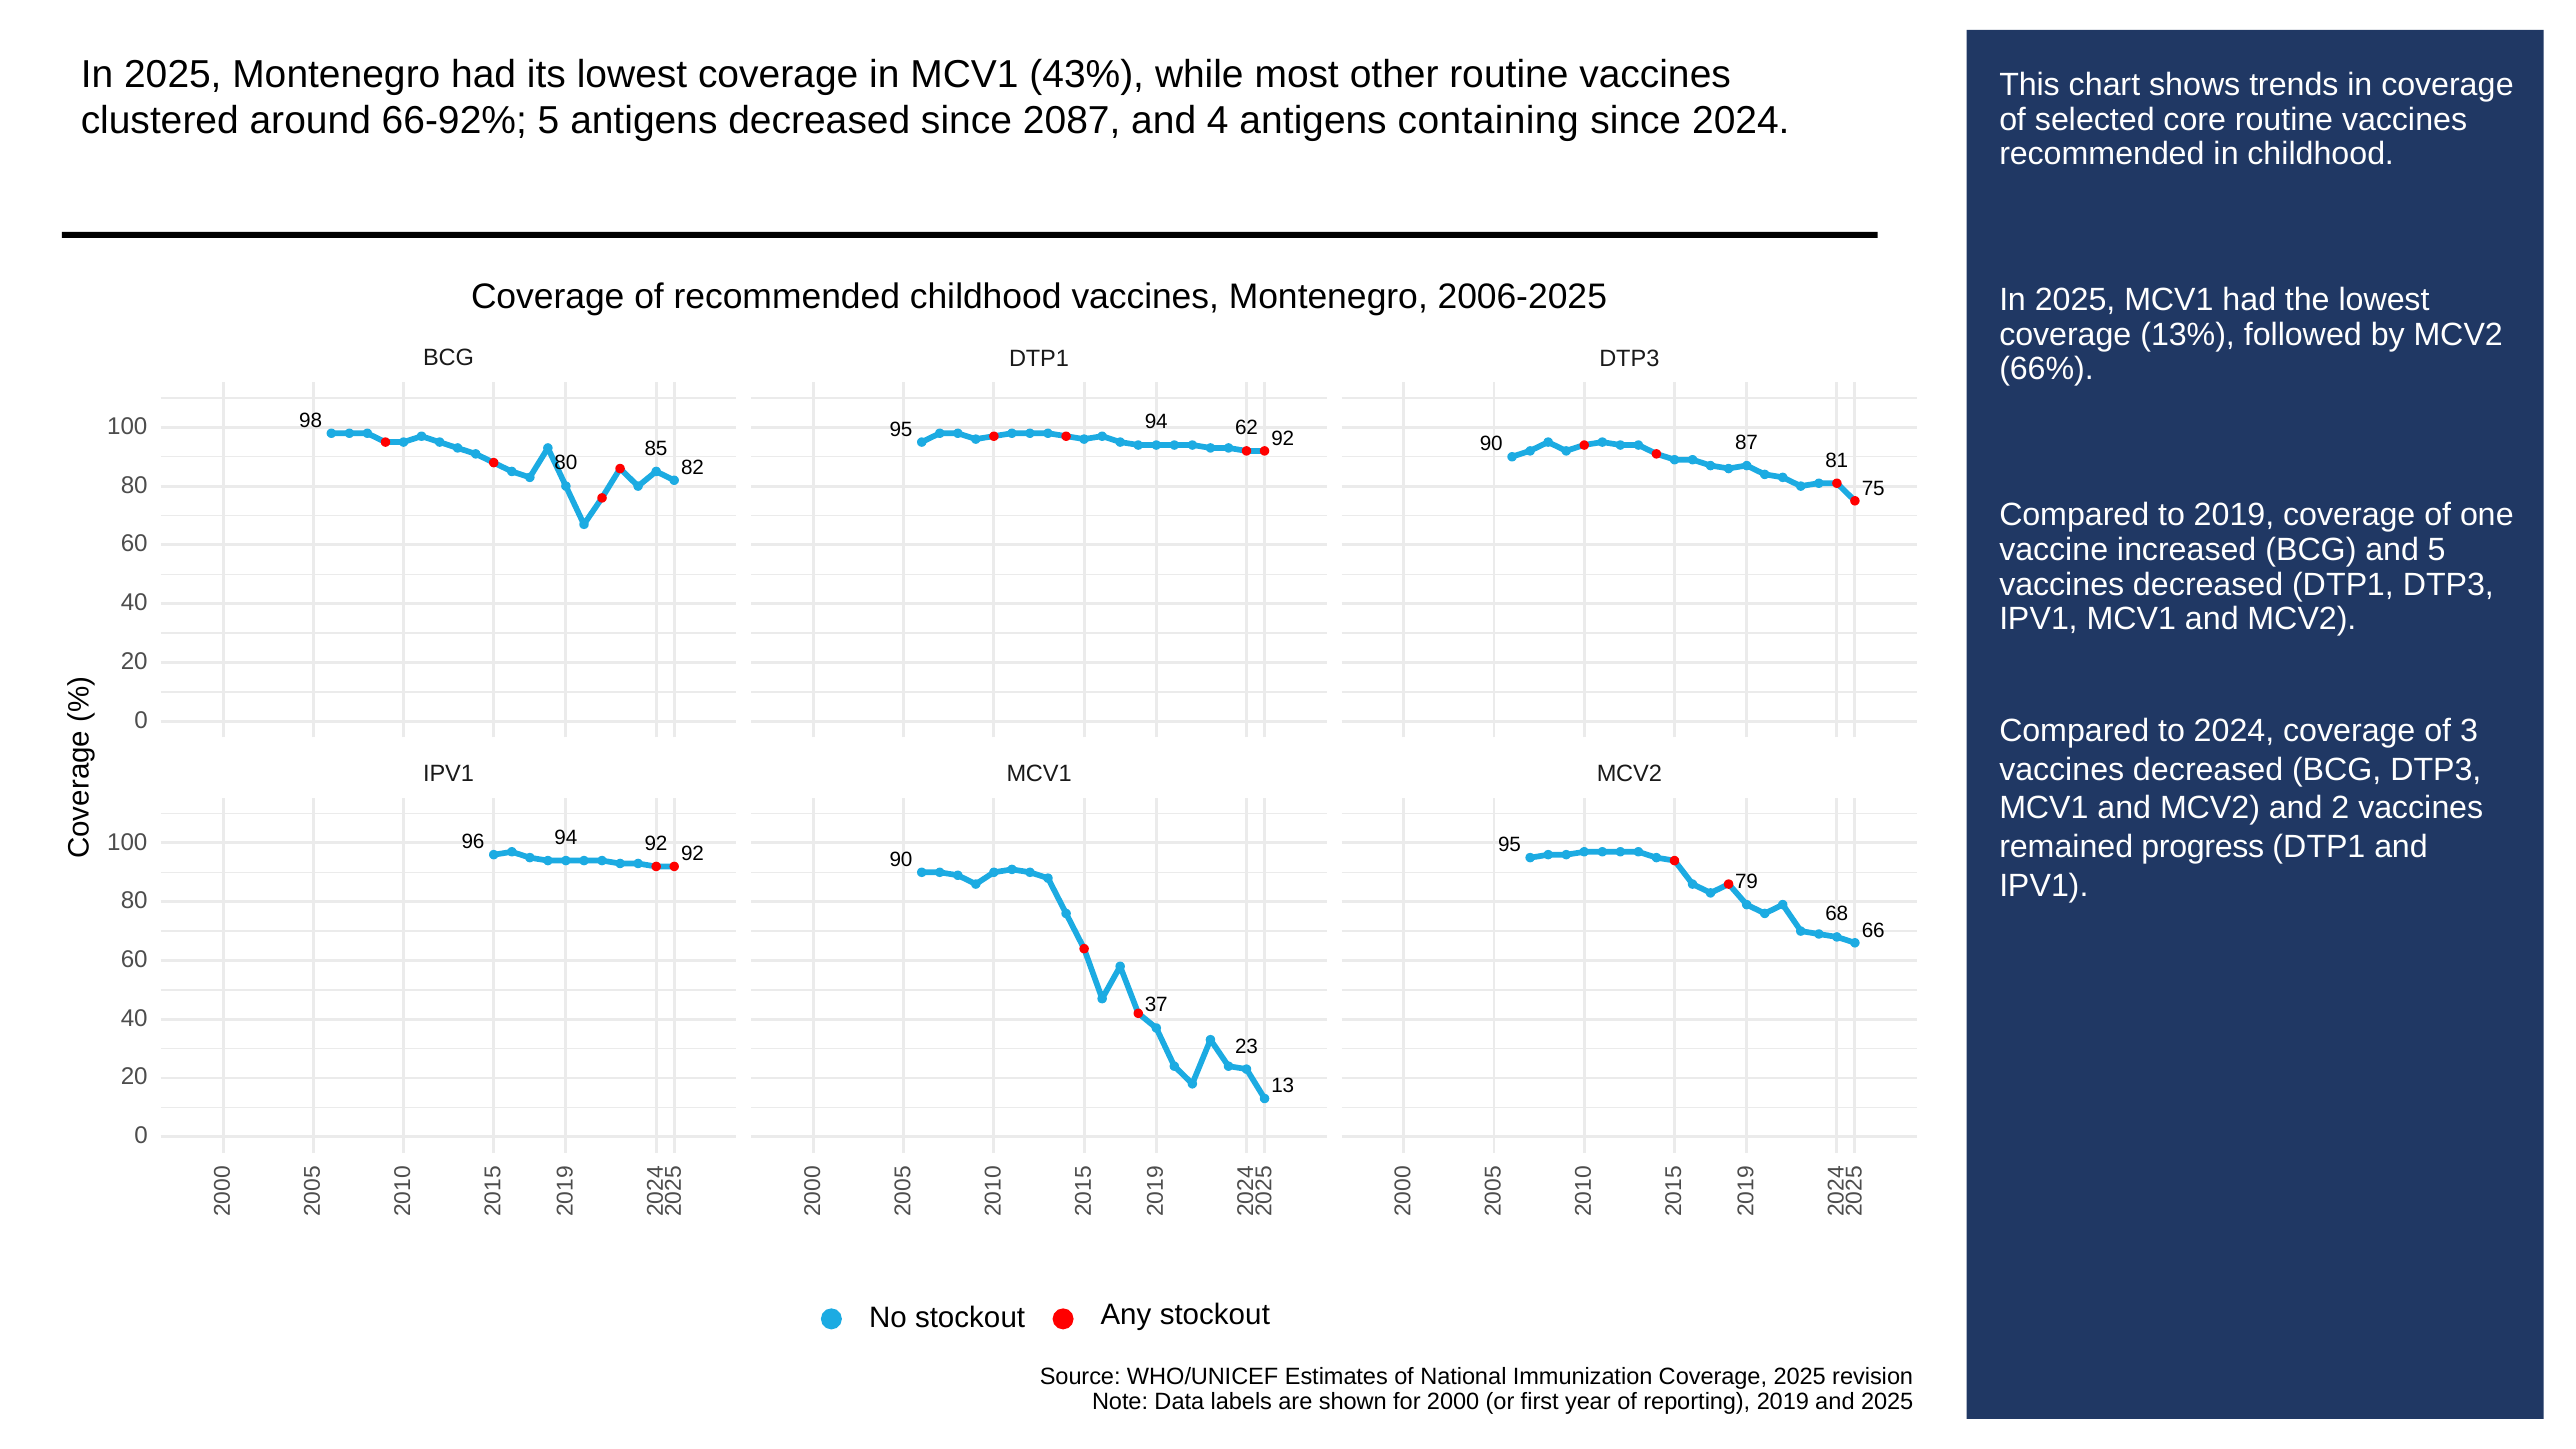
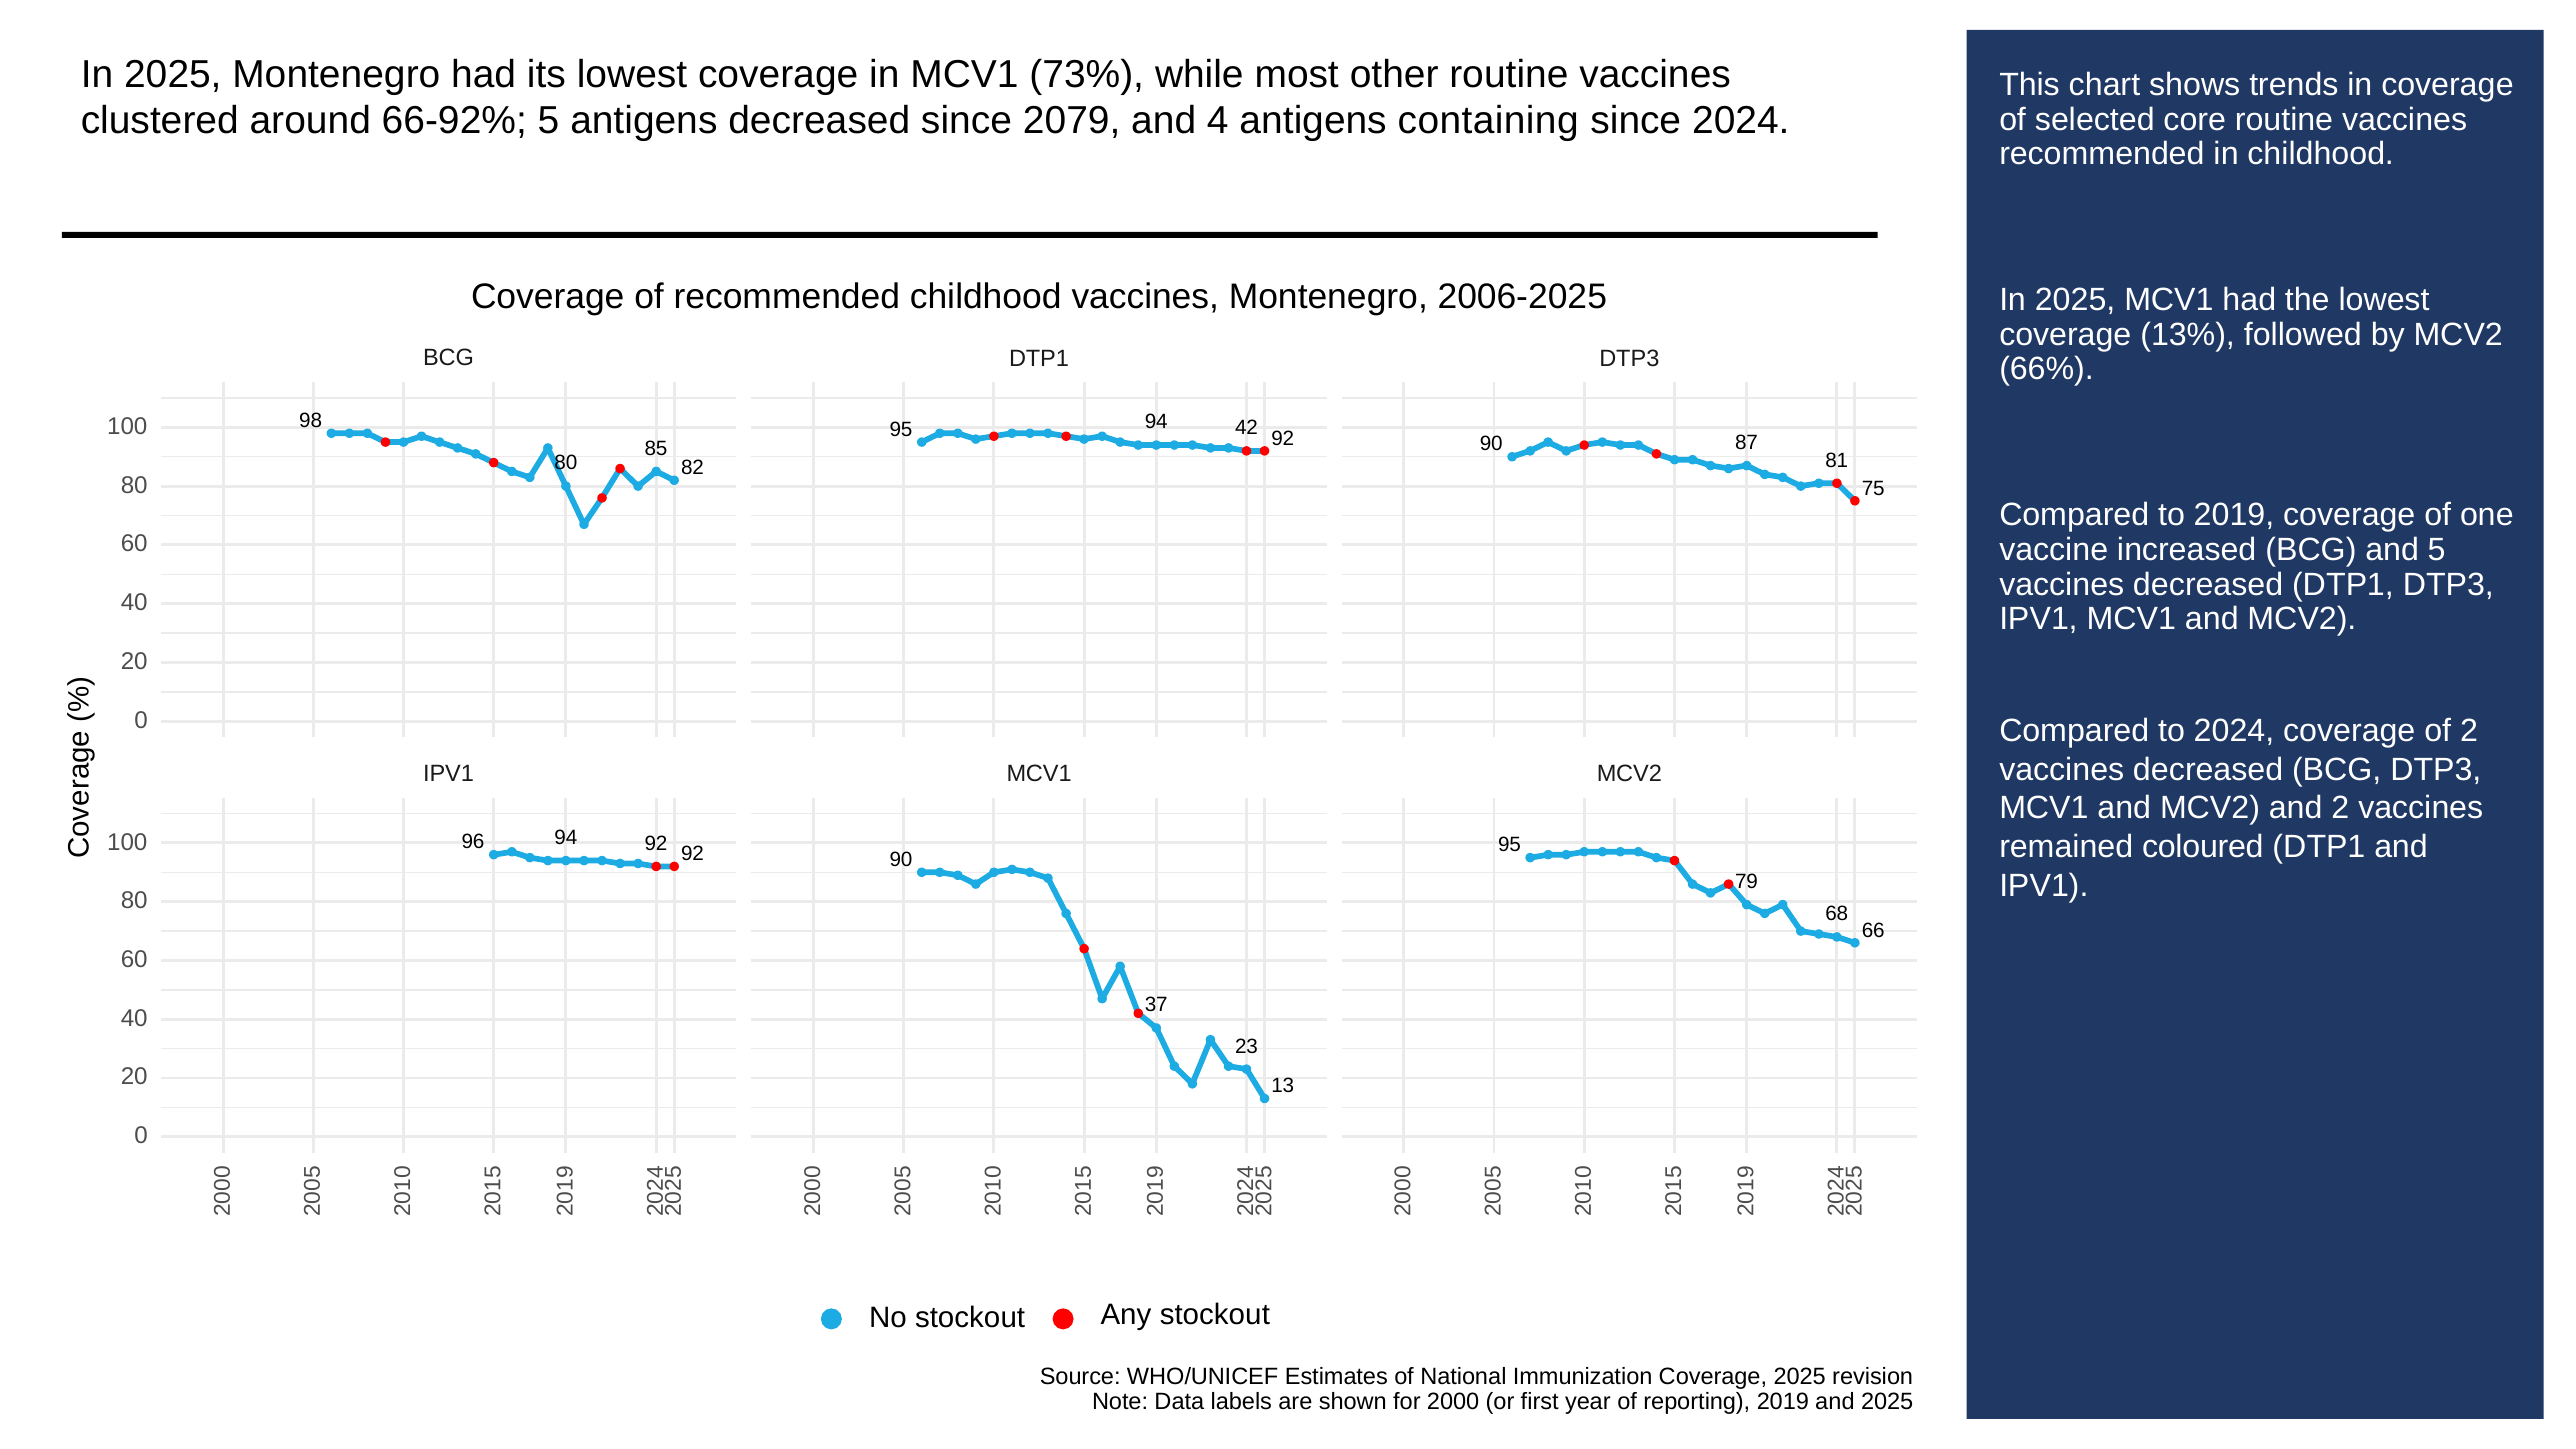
43%: 43% -> 73% (1087, 74)
2087: 2087 -> 2079 (1072, 121)
62: 62 -> 42 (1247, 428)
of 3: 3 -> 2 (2469, 731)
progress: progress -> coloured (2203, 847)
